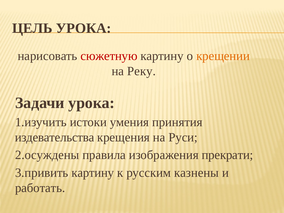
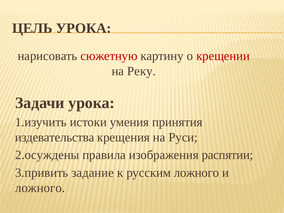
крещении colour: orange -> red (223, 56)
прекрати: прекрати -> распятии (227, 155)
3.привить картину: картину -> задание (93, 173)
русским казнены: казнены -> ложного (197, 173)
работать: работать -> ложного (40, 188)
